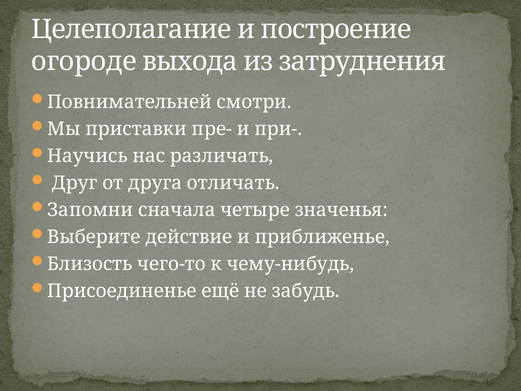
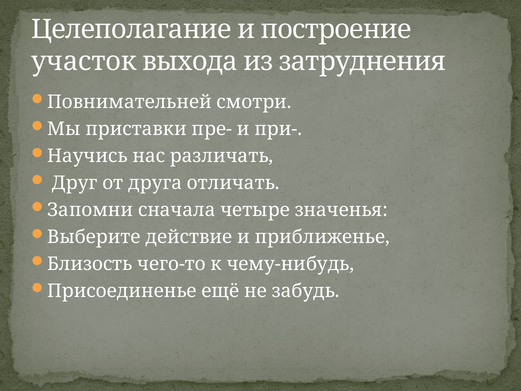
огороде: огороде -> участок (84, 61)
